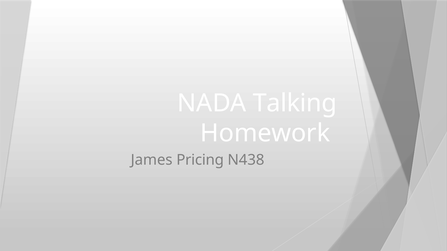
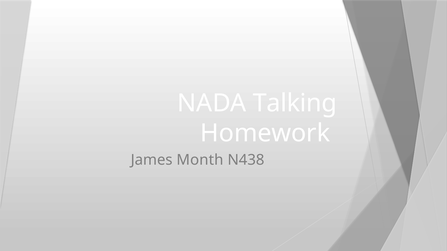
Pricing: Pricing -> Month (200, 160)
